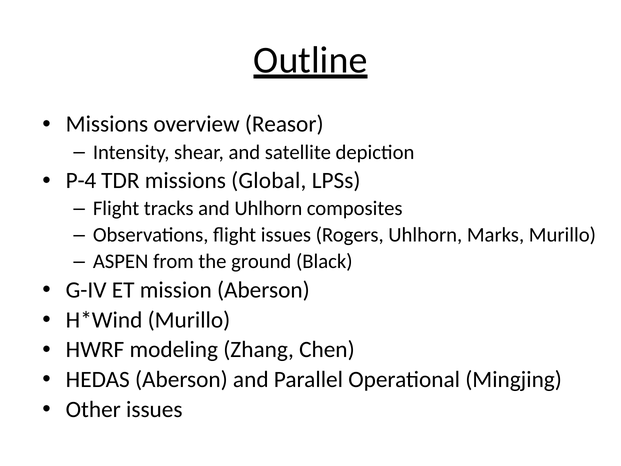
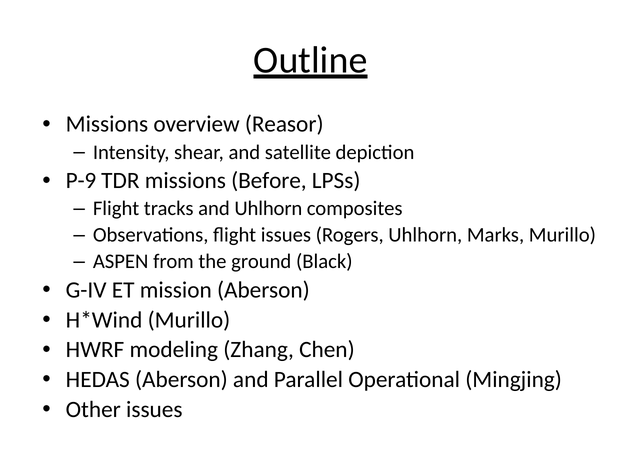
P-4: P-4 -> P-9 (81, 181)
Global: Global -> Before (269, 181)
